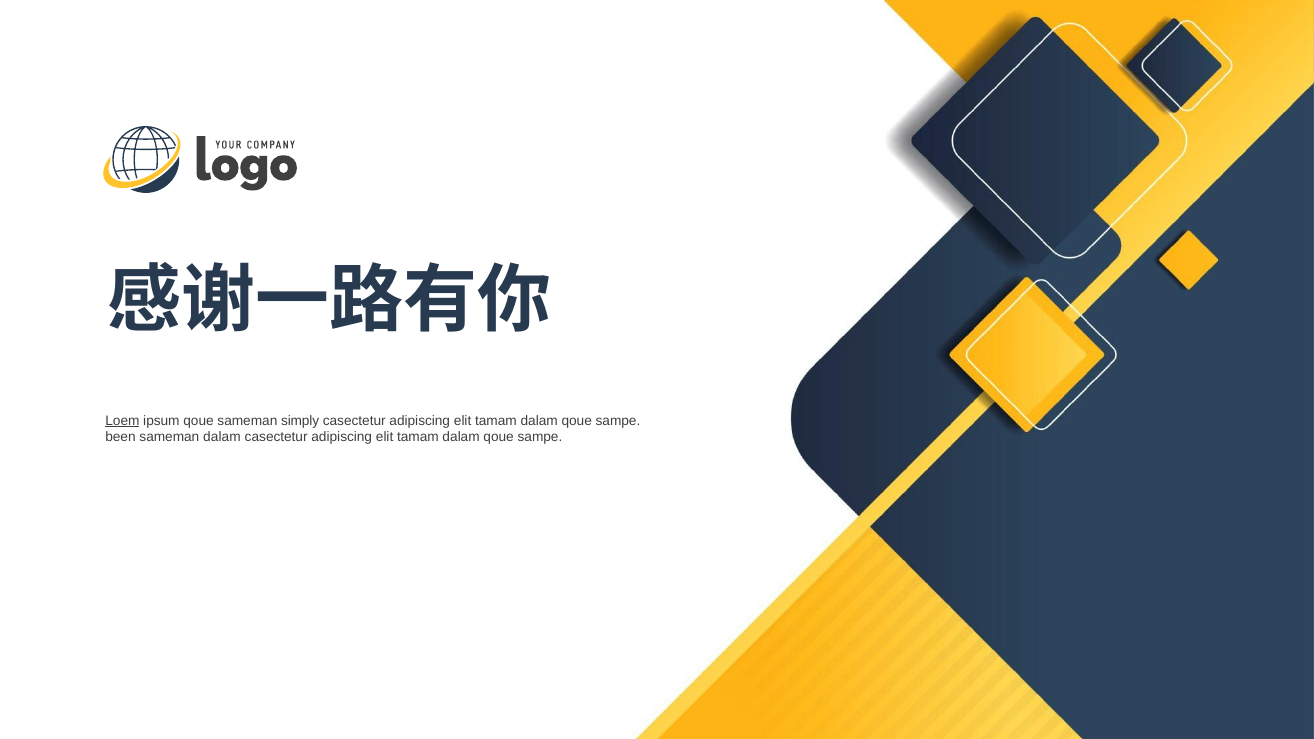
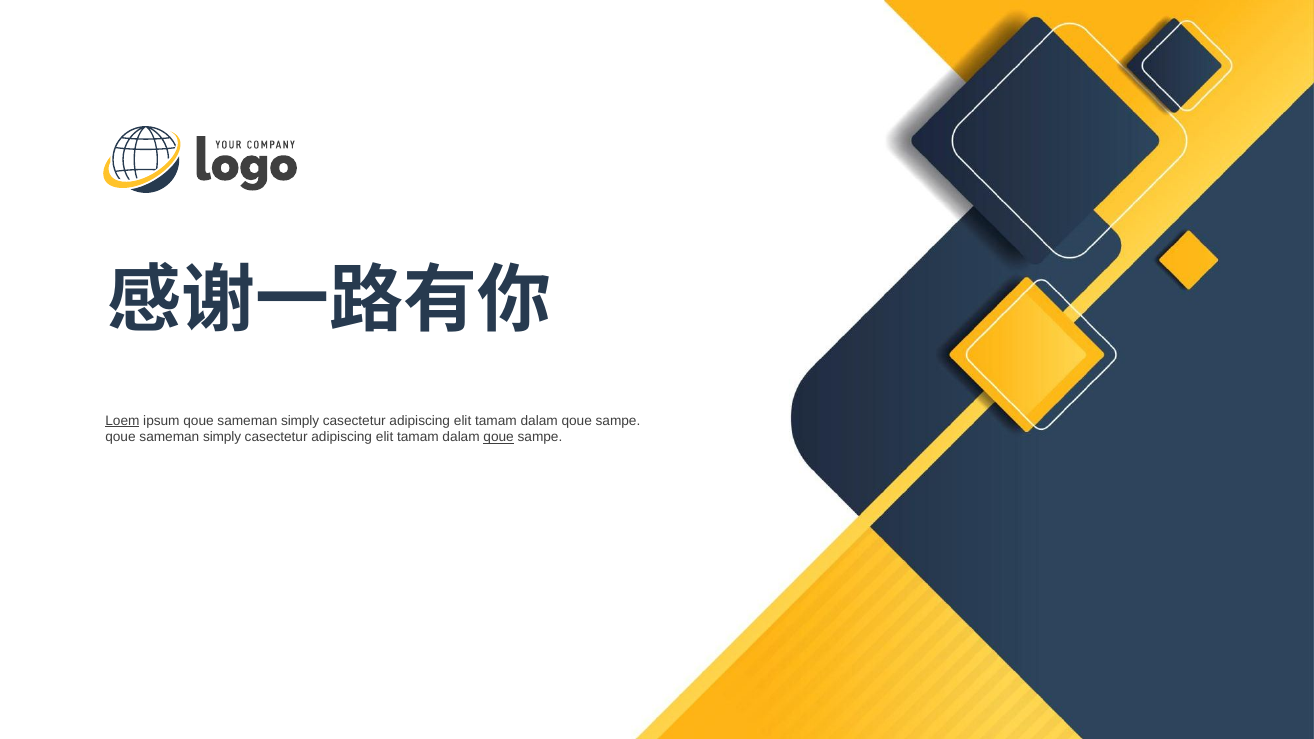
been: been -> qoue (121, 437)
dalam: dalam -> simply (222, 437)
qoue underline: none -> present (499, 437)
